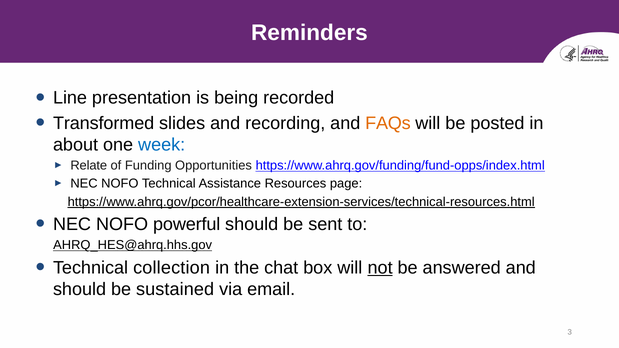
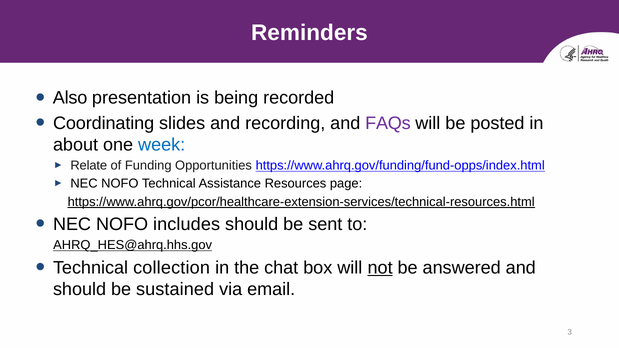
Line: Line -> Also (70, 98)
Transformed: Transformed -> Coordinating (104, 123)
FAQs colour: orange -> purple (388, 123)
powerful: powerful -> includes (187, 224)
